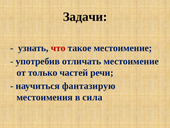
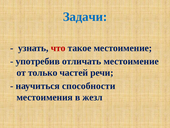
Задачи colour: black -> blue (85, 17)
фантазирую: фантазирую -> способности (89, 86)
сила: сила -> жезл (92, 97)
